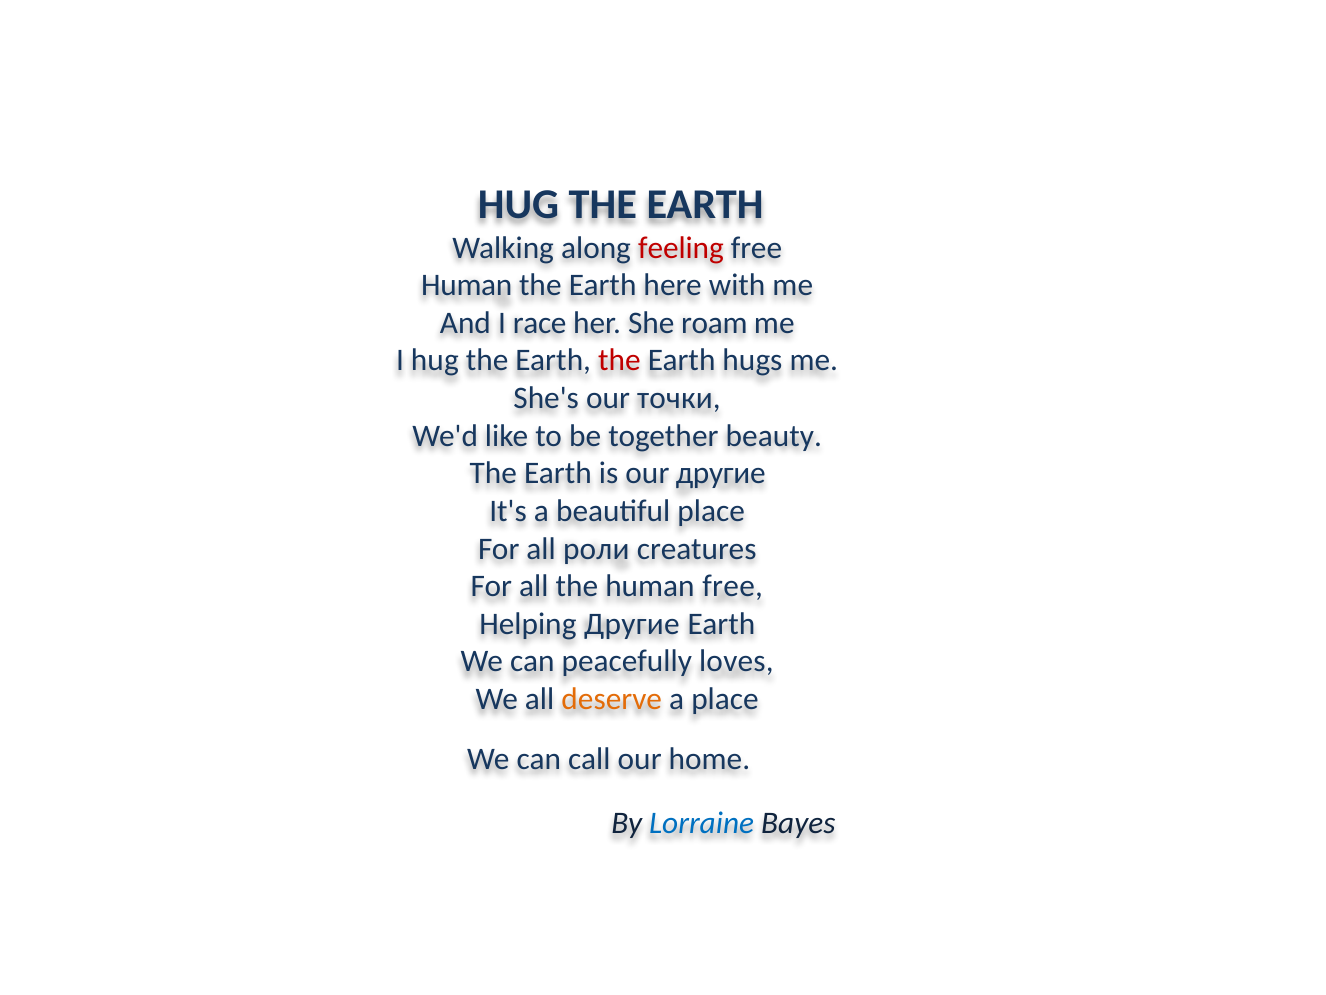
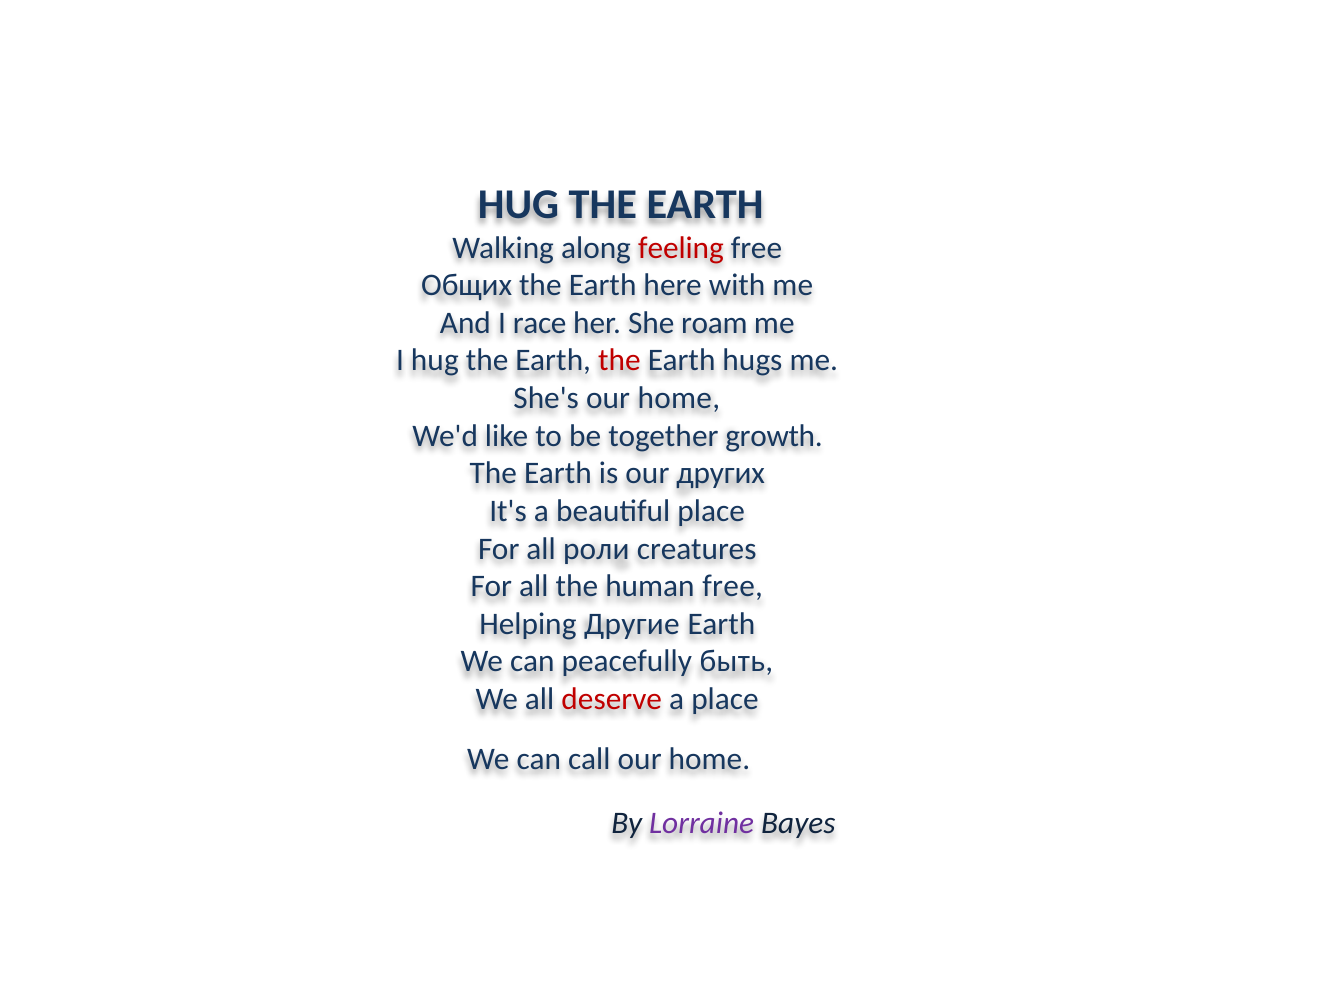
Human: Human -> Общих (467, 285)
She's our точки: точки -> home (679, 398)
beauty: beauty -> growth (774, 436)
our другие: другие -> других (721, 473)
loves: loves -> быть (736, 661)
deserve colour: orange -> red (612, 699)
Lorraine colour: blue -> purple (702, 823)
